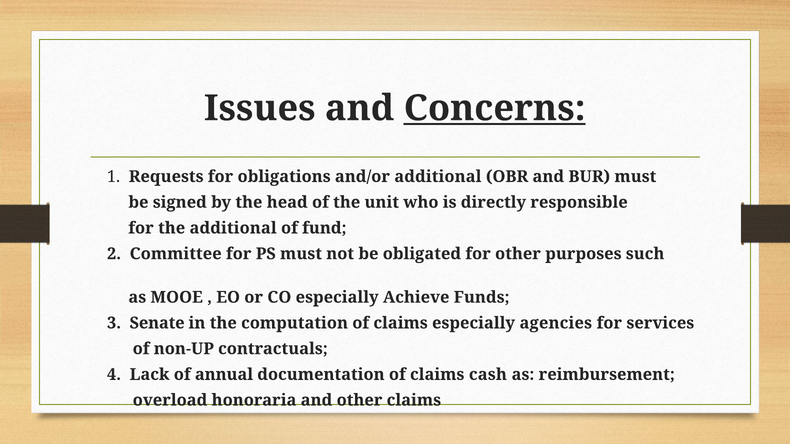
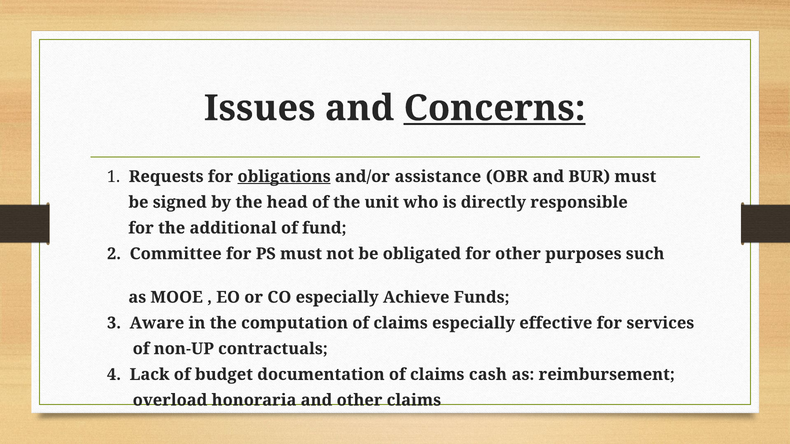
obligations underline: none -> present (284, 177)
and/or additional: additional -> assistance (438, 177)
Senate: Senate -> Aware (157, 323)
agencies: agencies -> effective (556, 323)
annual: annual -> budget (224, 375)
